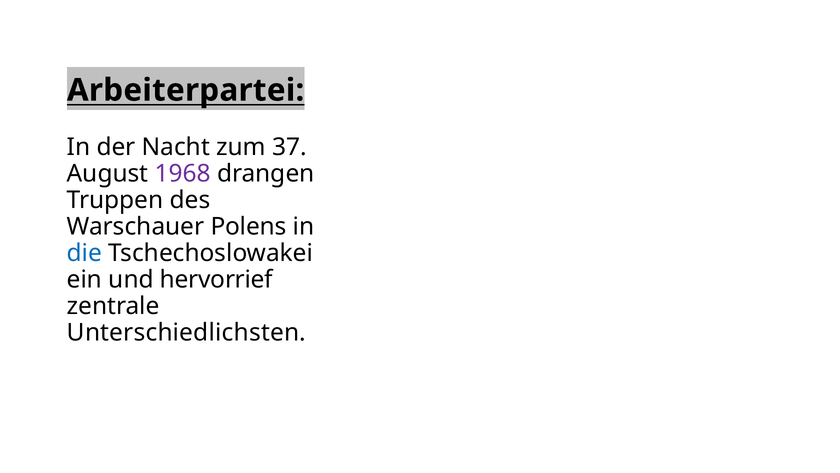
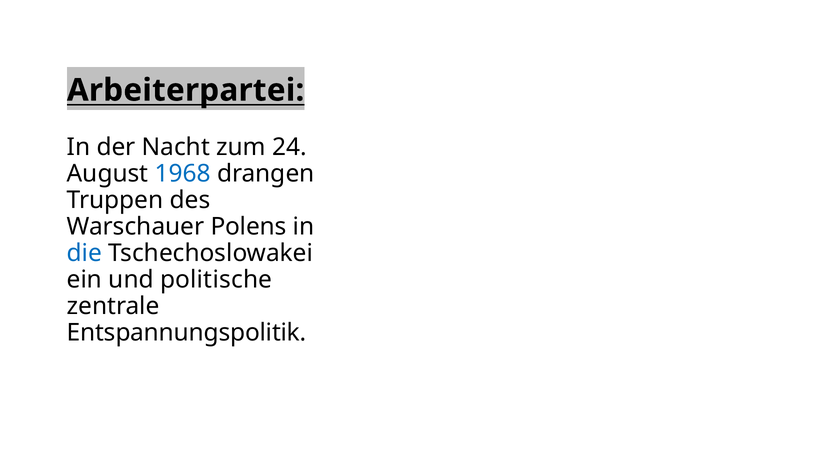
37: 37 -> 24 (289, 147)
1968 colour: purple -> blue (183, 173)
hervorrief: hervorrief -> politische (216, 279)
Unterschiedlichsten: Unterschiedlichsten -> Entspannungspolitik (187, 332)
